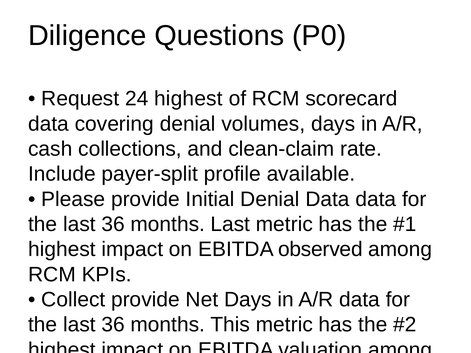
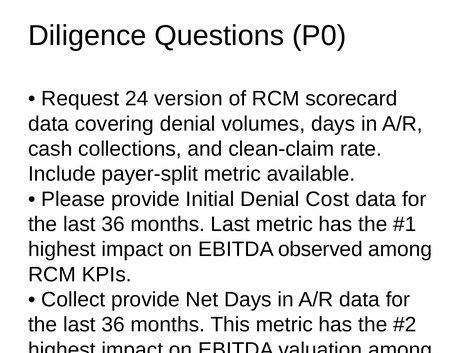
24 highest: highest -> version (188, 99)
payer-split profile: profile -> metric (232, 174)
Denial Data: Data -> Cost (327, 199)
